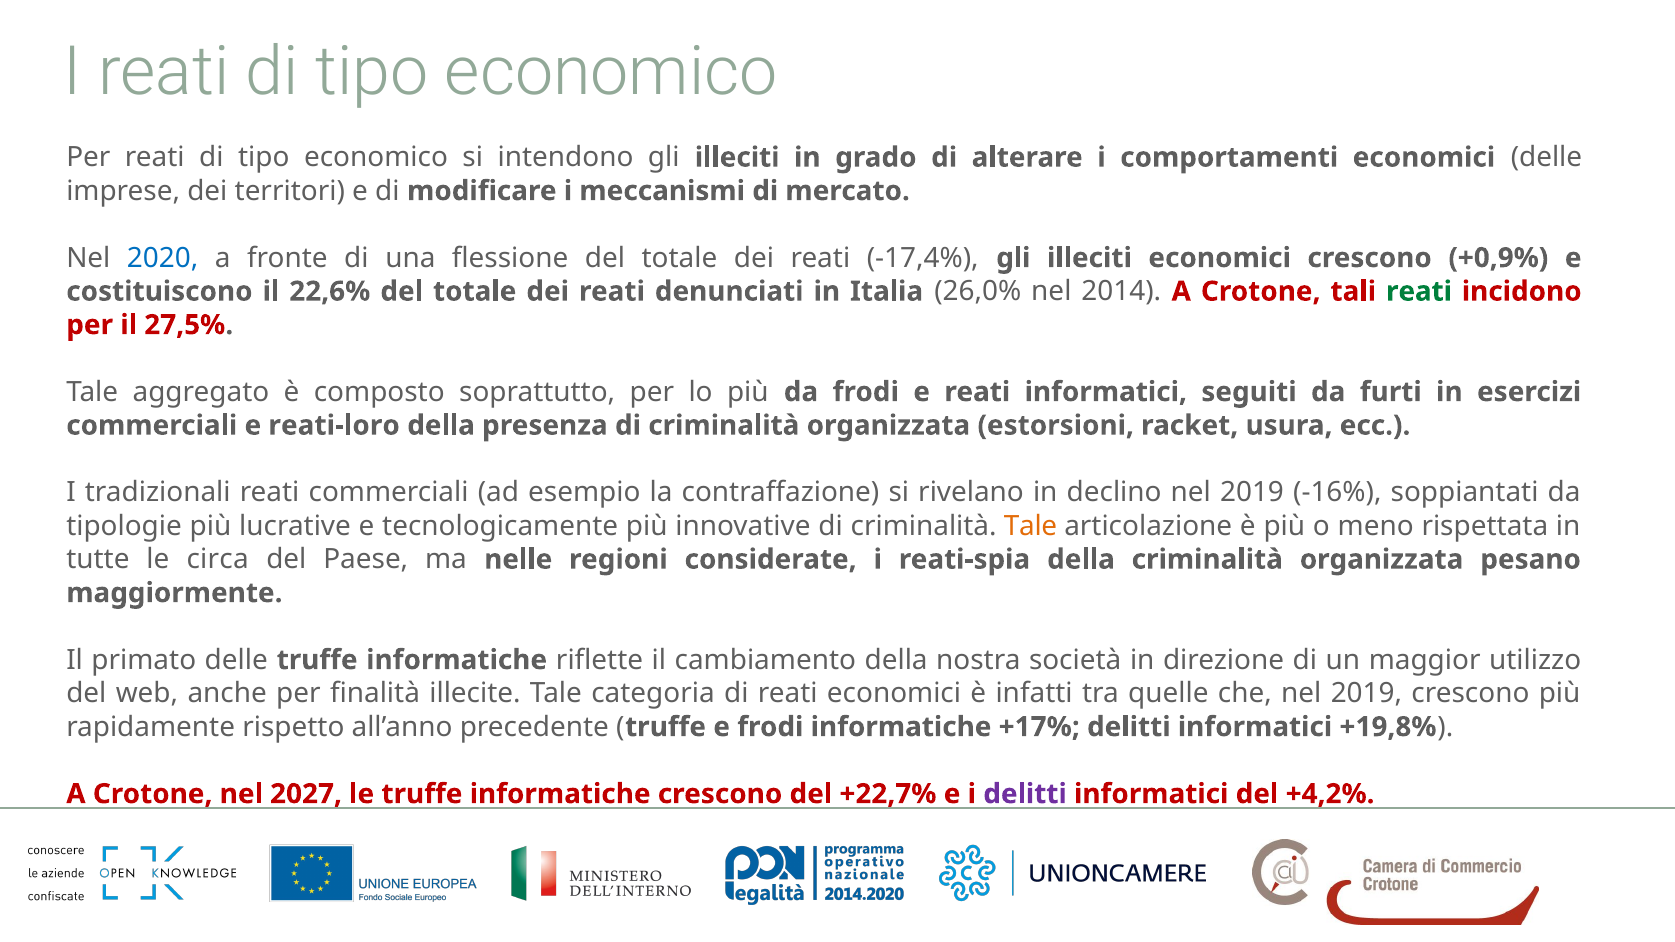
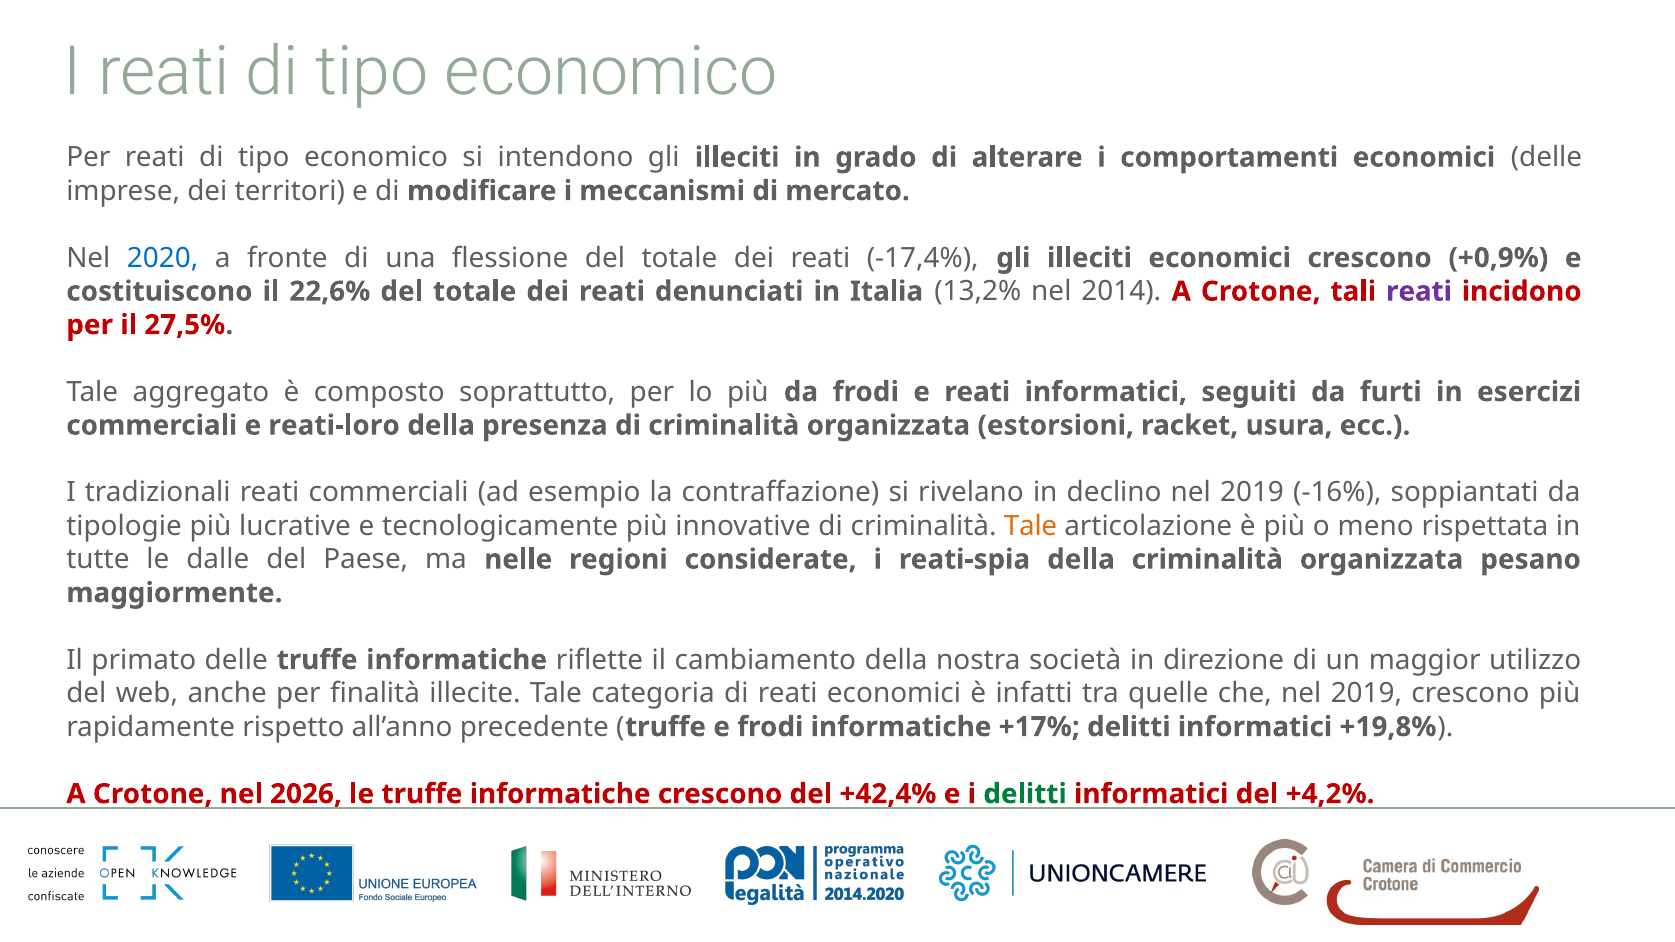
26,0%: 26,0% -> 13,2% (978, 291)
reati colour: green -> purple (1419, 291)
circa: circa -> dalle (218, 560)
2027: 2027 -> 2026 (306, 794)
+22,7%: +22,7% -> +42,4% (888, 794)
delitti colour: purple -> green (1025, 794)
